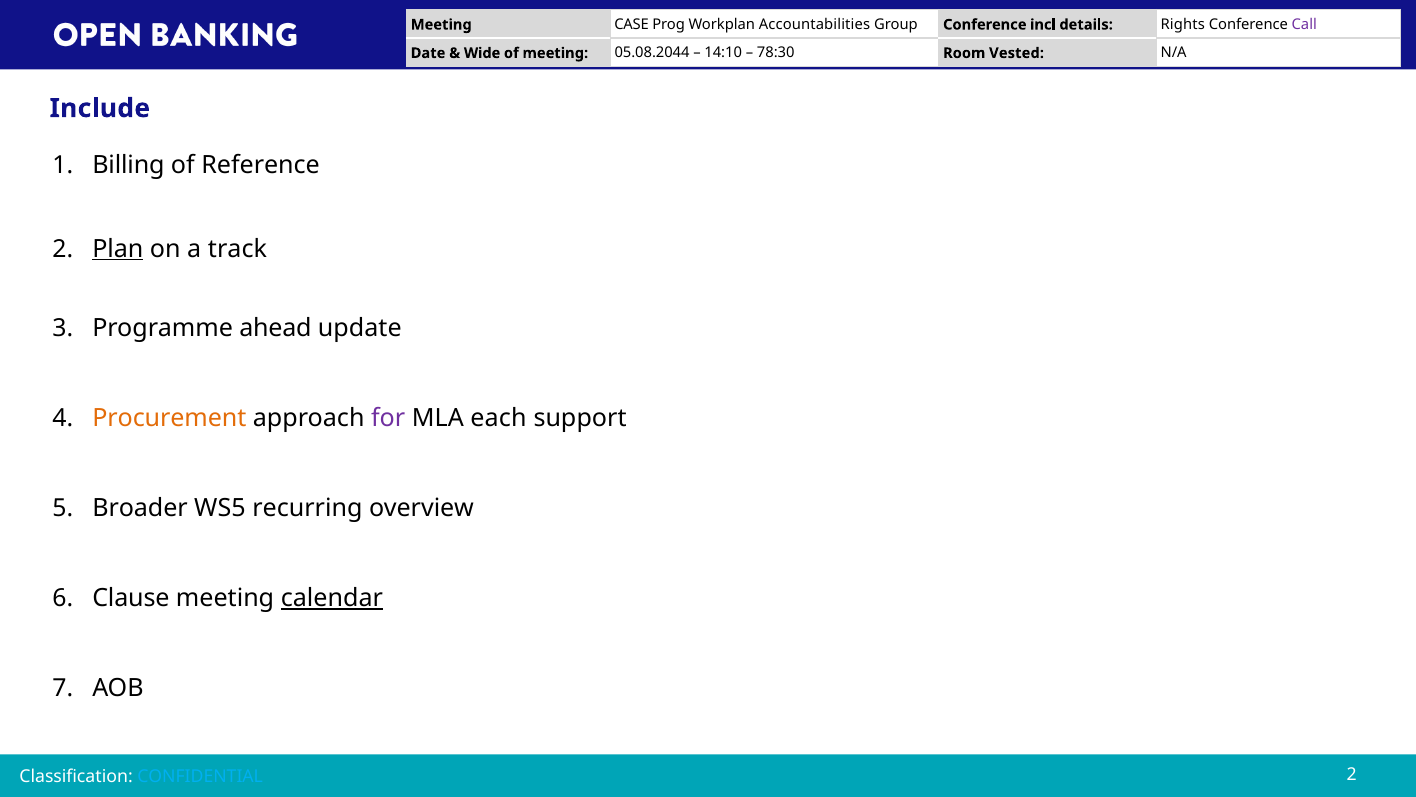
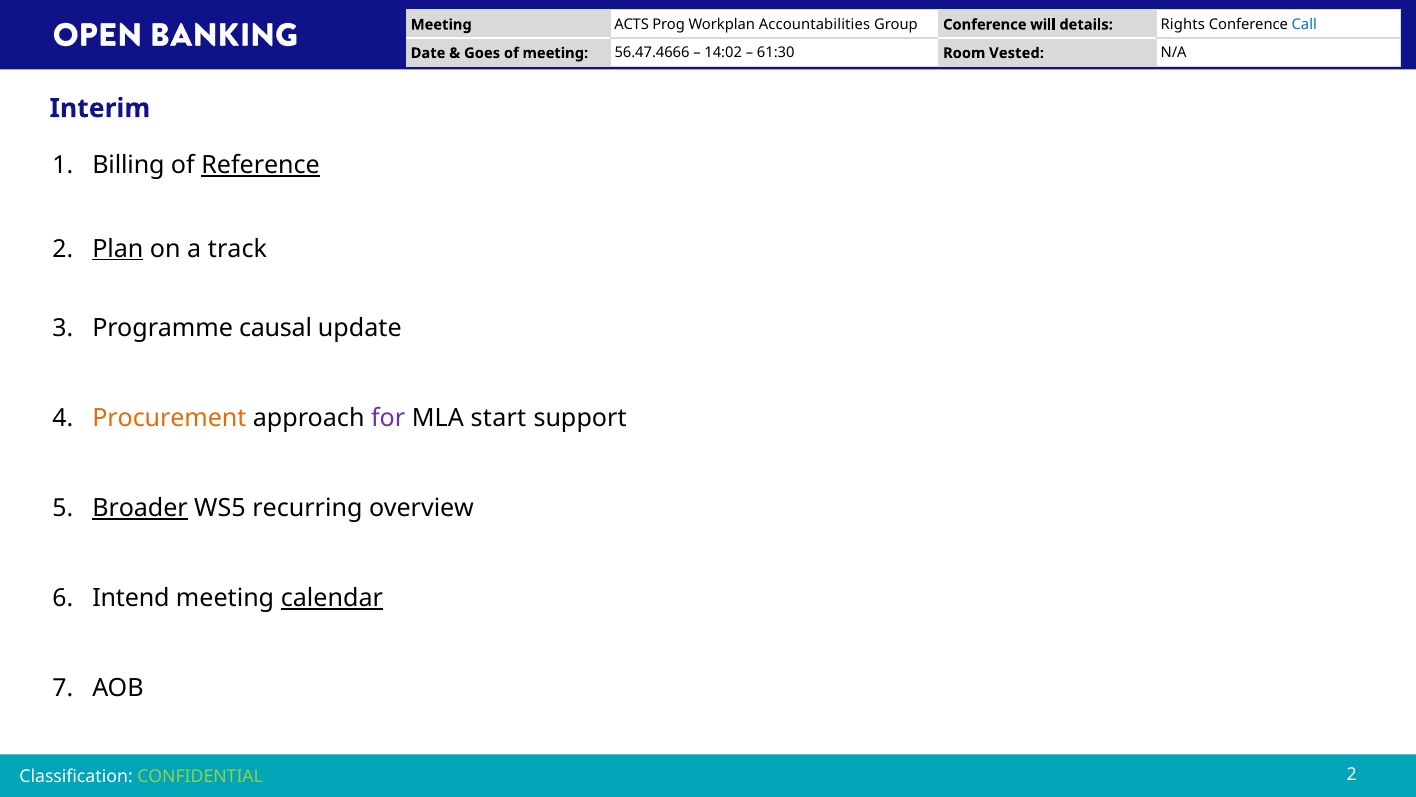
CASE: CASE -> ACTS (632, 25)
incl: incl -> will (1043, 25)
Call colour: purple -> blue (1304, 25)
Wide: Wide -> Goes (482, 53)
05.08.2044: 05.08.2044 -> 56.47.4666 (652, 53)
14:10: 14:10 -> 14:02 (723, 53)
78:30: 78:30 -> 61:30 (776, 53)
Include: Include -> Interim (100, 108)
Reference underline: none -> present (261, 165)
ahead: ahead -> causal (276, 328)
each: each -> start (499, 418)
Broader underline: none -> present (140, 508)
Clause: Clause -> Intend (131, 598)
CONFIDENTIAL colour: light blue -> light green (200, 776)
